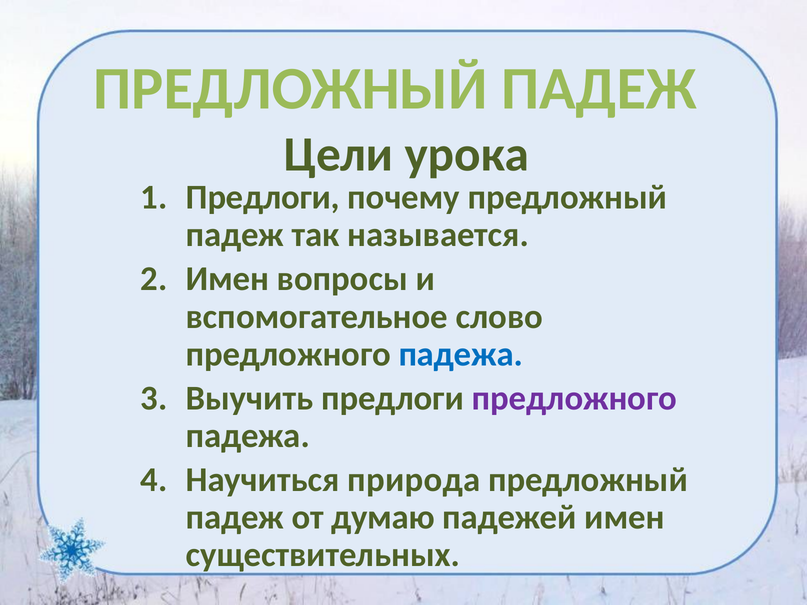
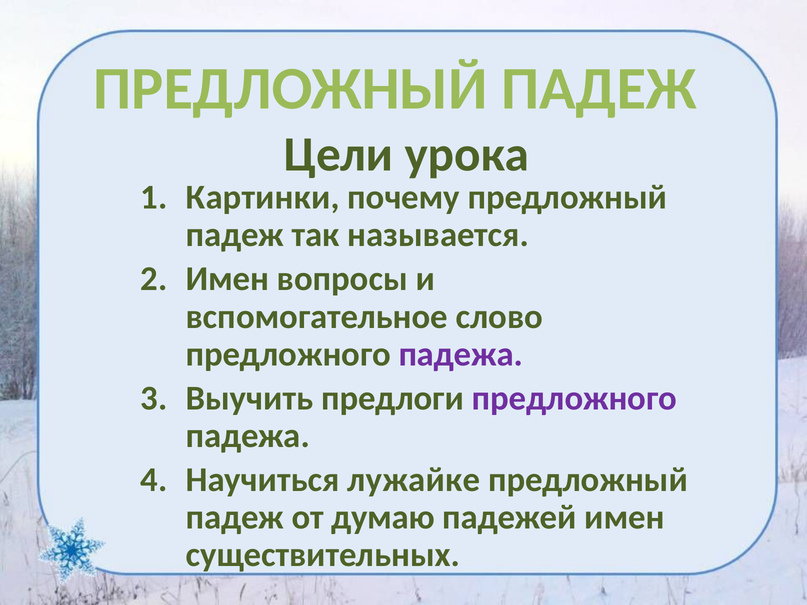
Предлоги: Предлоги -> Картинки (263, 198)
падежа colour: blue -> purple (461, 354)
природа: природа -> лужайке (414, 480)
